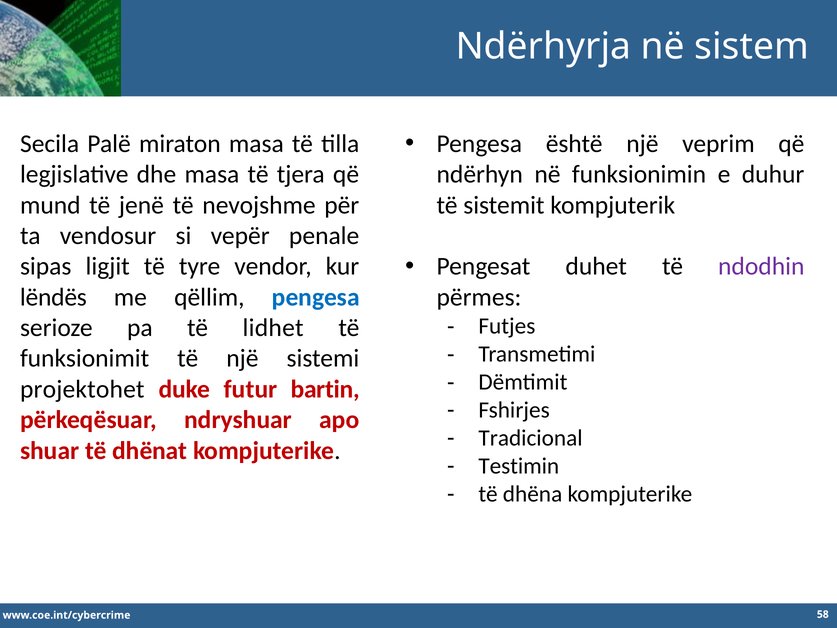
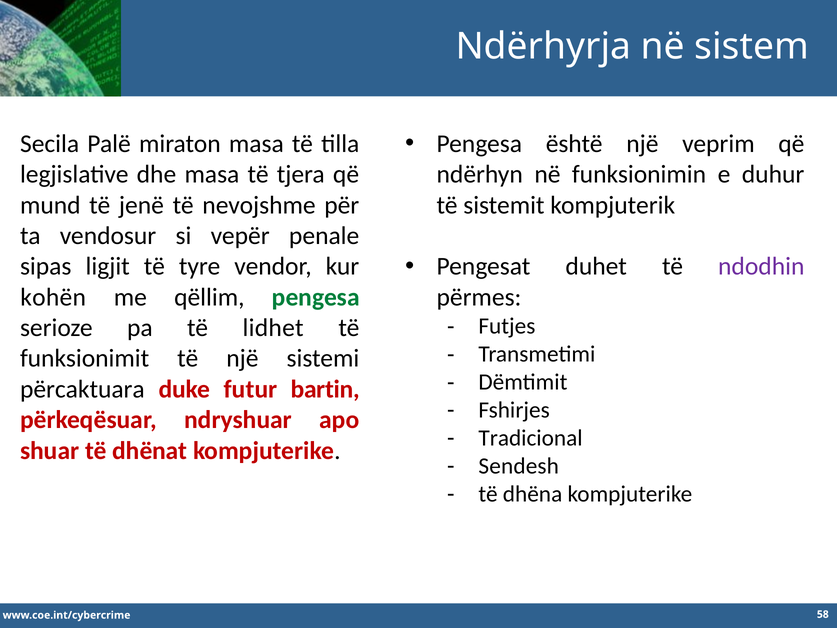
lëndës: lëndës -> kohën (53, 297)
pengesa colour: blue -> green (316, 297)
projektohet: projektohet -> përcaktuara (82, 389)
Testimin: Testimin -> Sendesh (519, 466)
